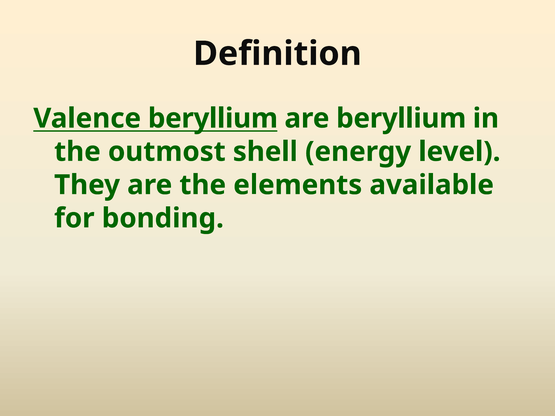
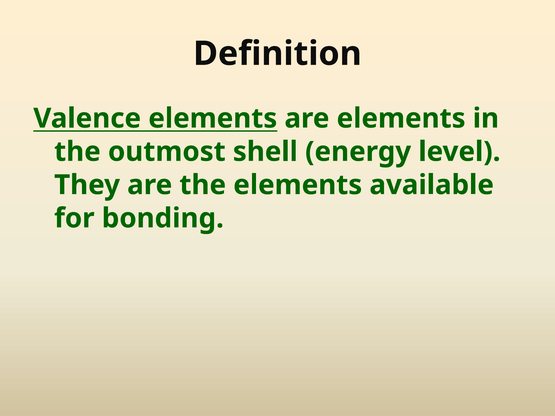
Valence beryllium: beryllium -> elements (213, 118)
are beryllium: beryllium -> elements (401, 118)
